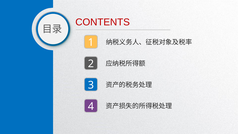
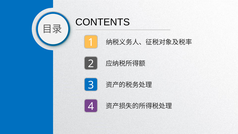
CONTENTS colour: red -> black (103, 22)
